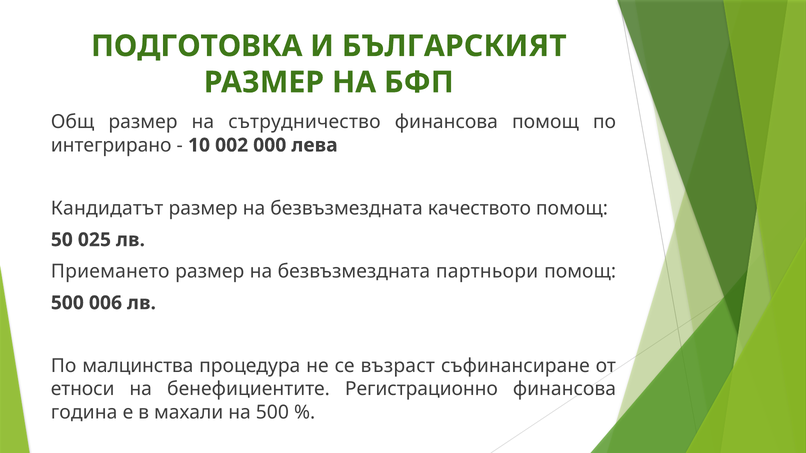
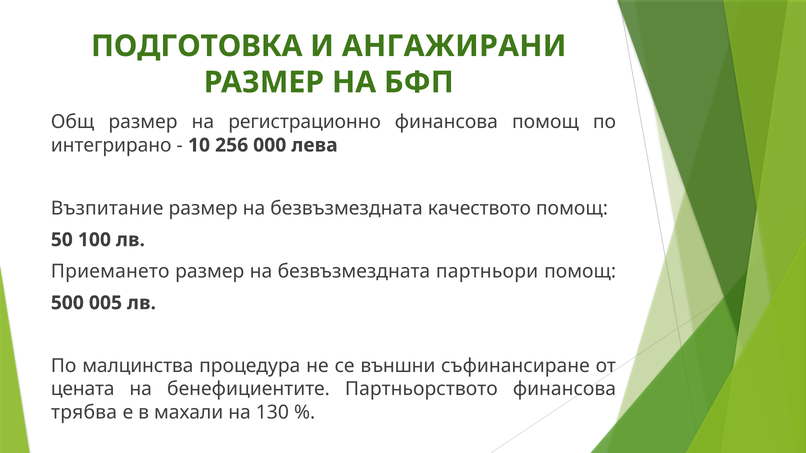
БЪЛГАРСКИЯТ: БЪЛГАРСКИЯТ -> АНГАЖИРАНИ (454, 46)
сътрудничество: сътрудничество -> регистрационно (305, 122)
002: 002 -> 256 (232, 145)
Кандидатът: Кандидатът -> Възпитание (107, 208)
025: 025 -> 100 (94, 240)
006: 006 -> 005 (105, 303)
възраст: възраст -> външни (398, 366)
етноси: етноси -> цената (83, 389)
Регистрационно: Регистрационно -> Партньорството (421, 389)
година: година -> трябва (84, 413)
на 500: 500 -> 130 (272, 413)
